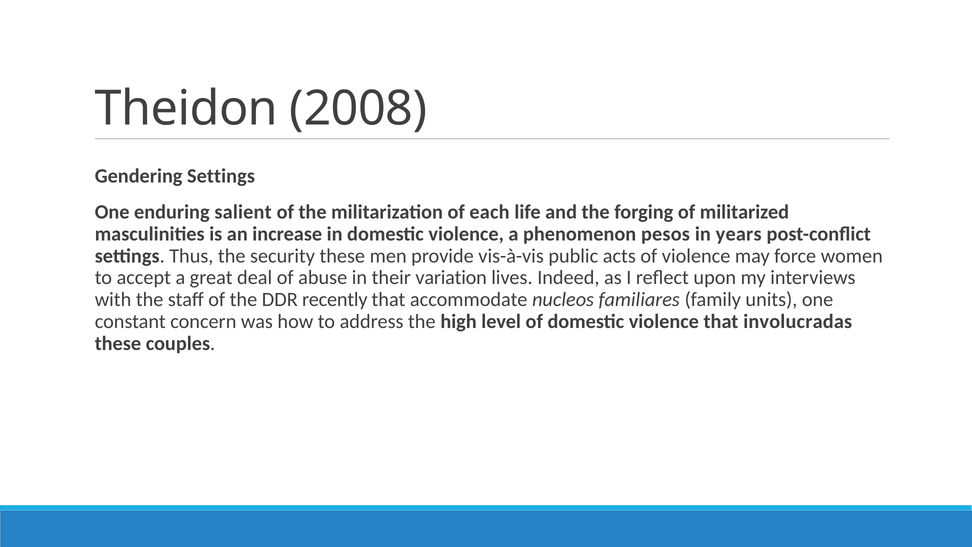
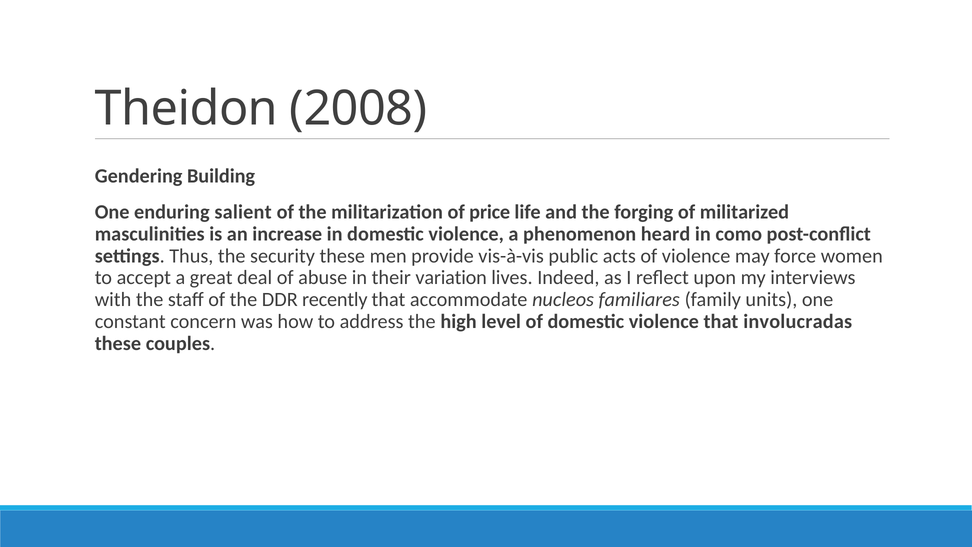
Gendering Settings: Settings -> Building (221, 176)
each: each -> price (490, 212)
pesos: pesos -> heard (666, 234)
years: years -> como (739, 234)
